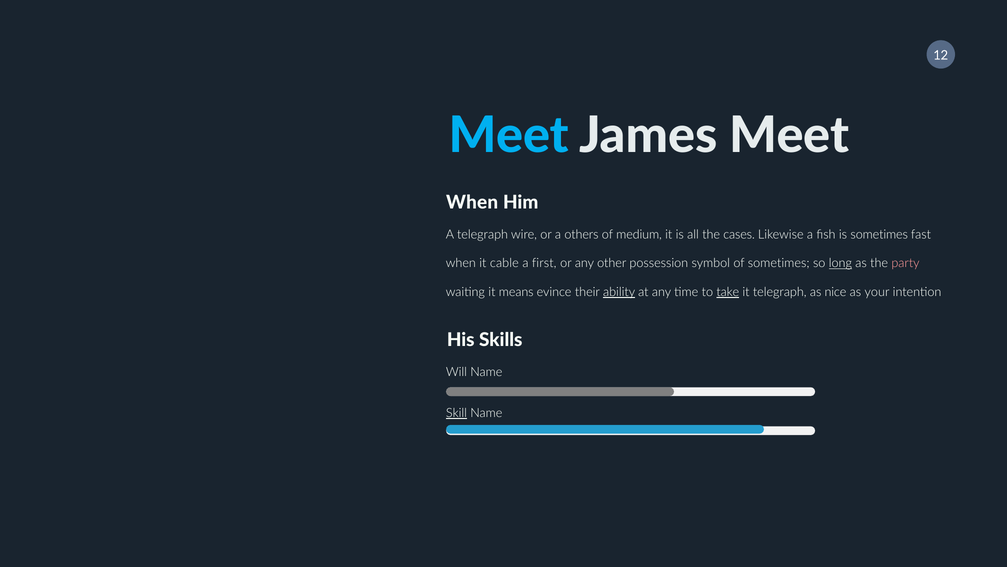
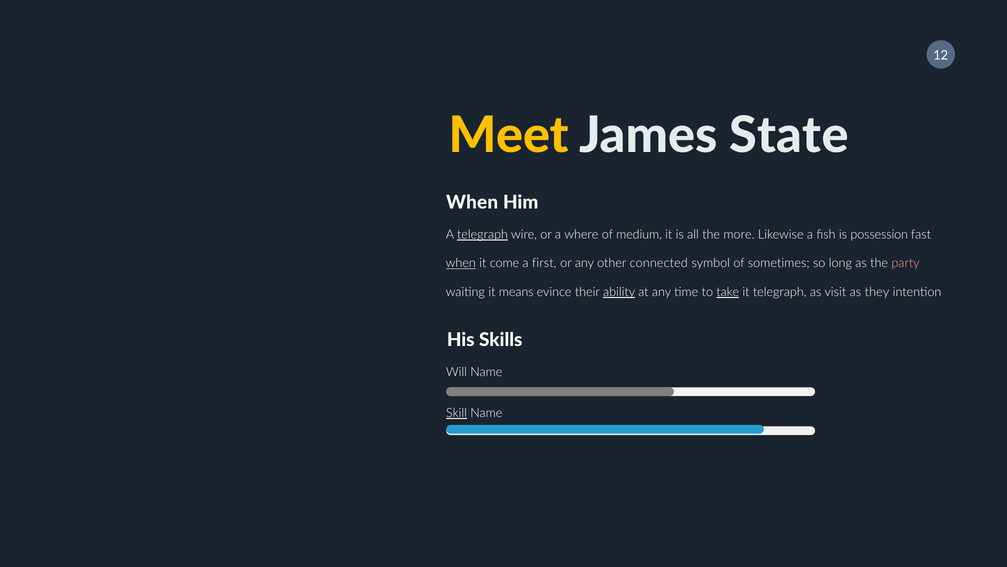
Meet colour: light blue -> yellow (509, 135)
James Meet: Meet -> State (789, 135)
telegraph underline: none -> present (483, 234)
others: others -> where (581, 234)
cases: cases -> more (739, 234)
is sometimes: sometimes -> possession (879, 234)
when underline: none -> present (461, 263)
cable: cable -> come (504, 263)
possession: possession -> connected (659, 263)
long underline: present -> none (840, 263)
nice: nice -> visit (835, 292)
your: your -> they (877, 292)
